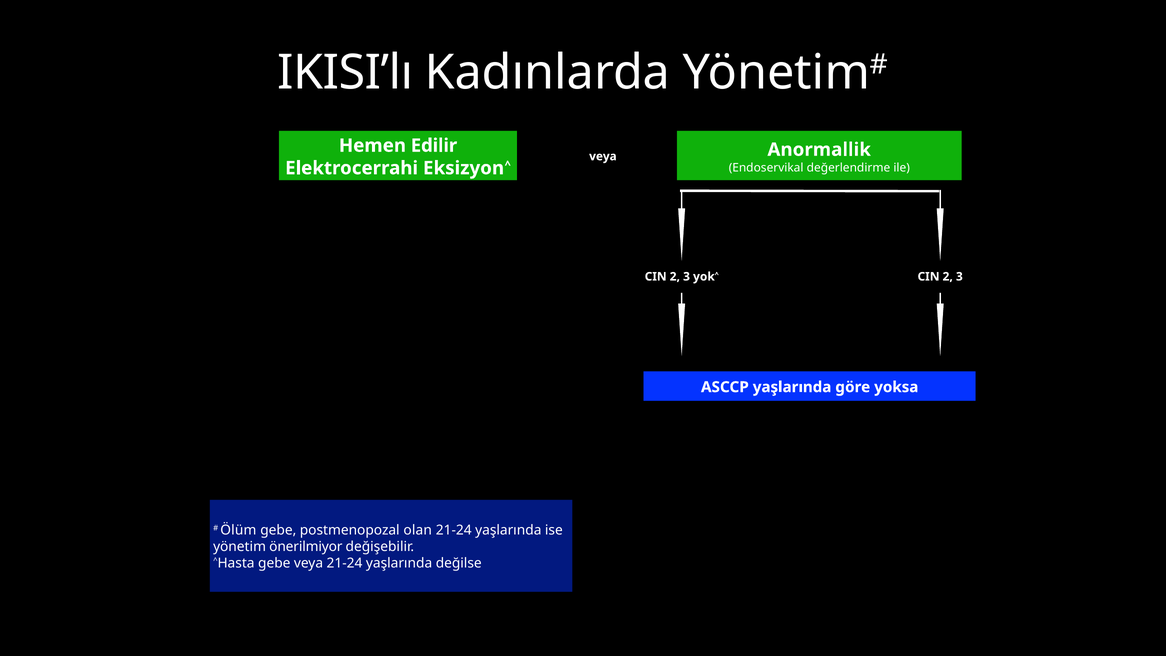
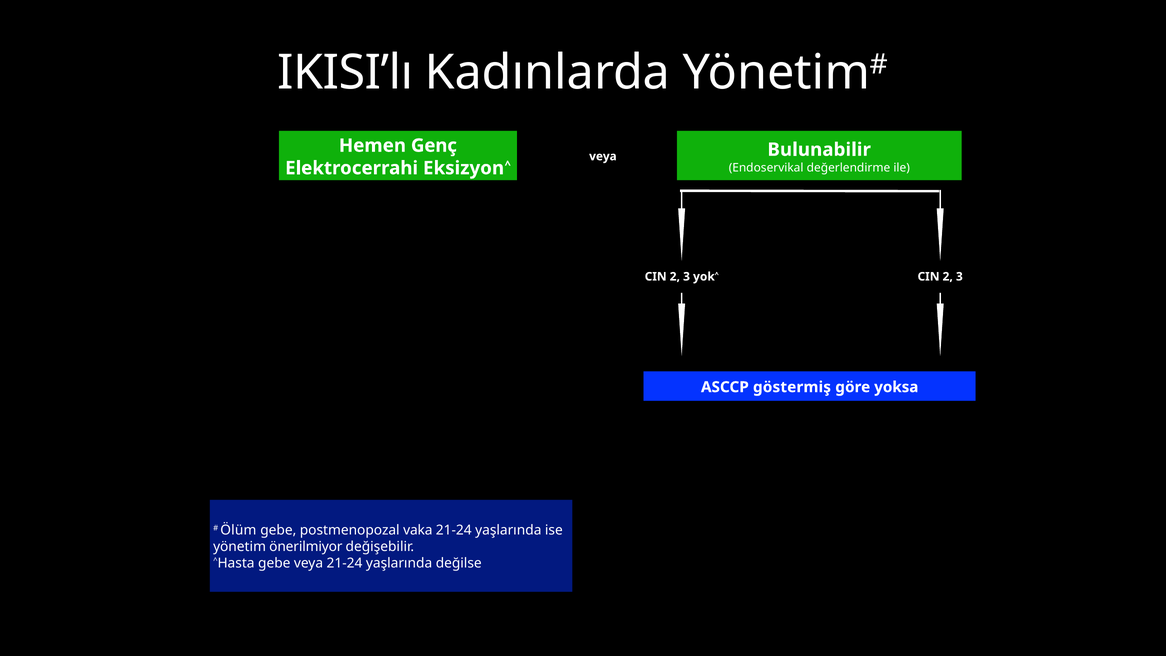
Edilir: Edilir -> Genç (434, 146)
Anormallik: Anormallik -> Bulunabilir (819, 150)
ASCCP yaşlarında: yaşlarında -> göstermiş (792, 387)
olan: olan -> vaka (418, 530)
